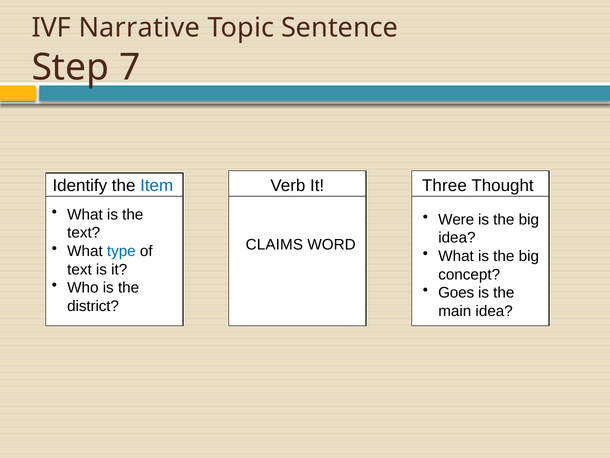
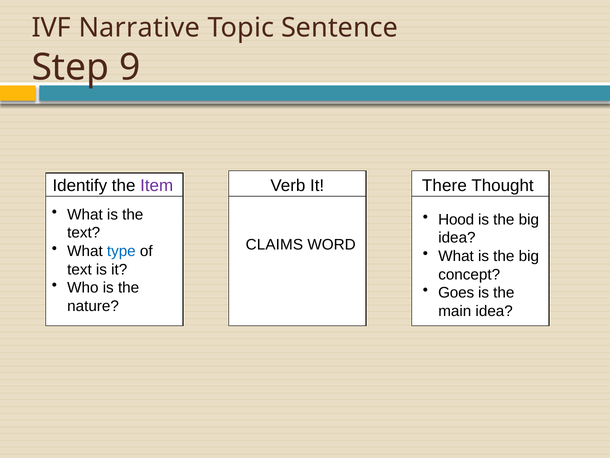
7: 7 -> 9 (130, 67)
Item colour: blue -> purple (157, 186)
Three: Three -> There (444, 185)
Were: Were -> Hood (456, 219)
district: district -> nature (93, 306)
